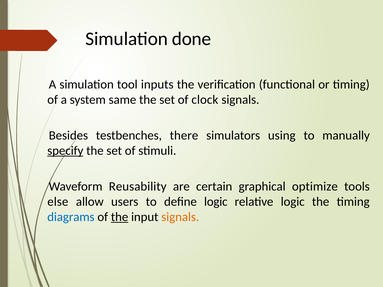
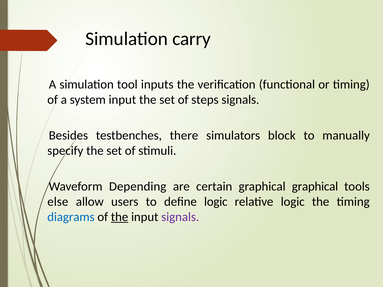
done: done -> carry (192, 39)
system same: same -> input (122, 100)
clock: clock -> steps (205, 100)
using: using -> block (282, 135)
specify underline: present -> none (65, 151)
Reusability: Reusability -> Depending (138, 187)
graphical optimize: optimize -> graphical (315, 187)
signals colour: orange -> purple (180, 217)
